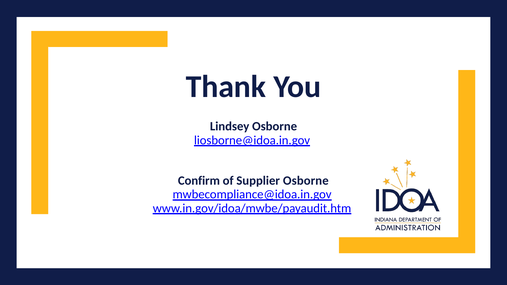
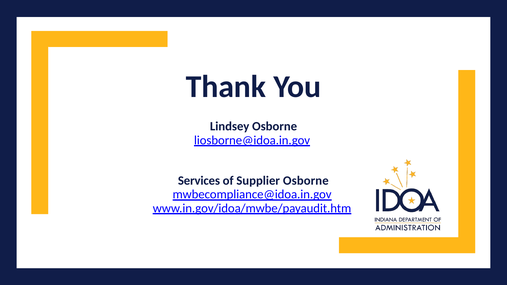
Confirm: Confirm -> Services (199, 181)
